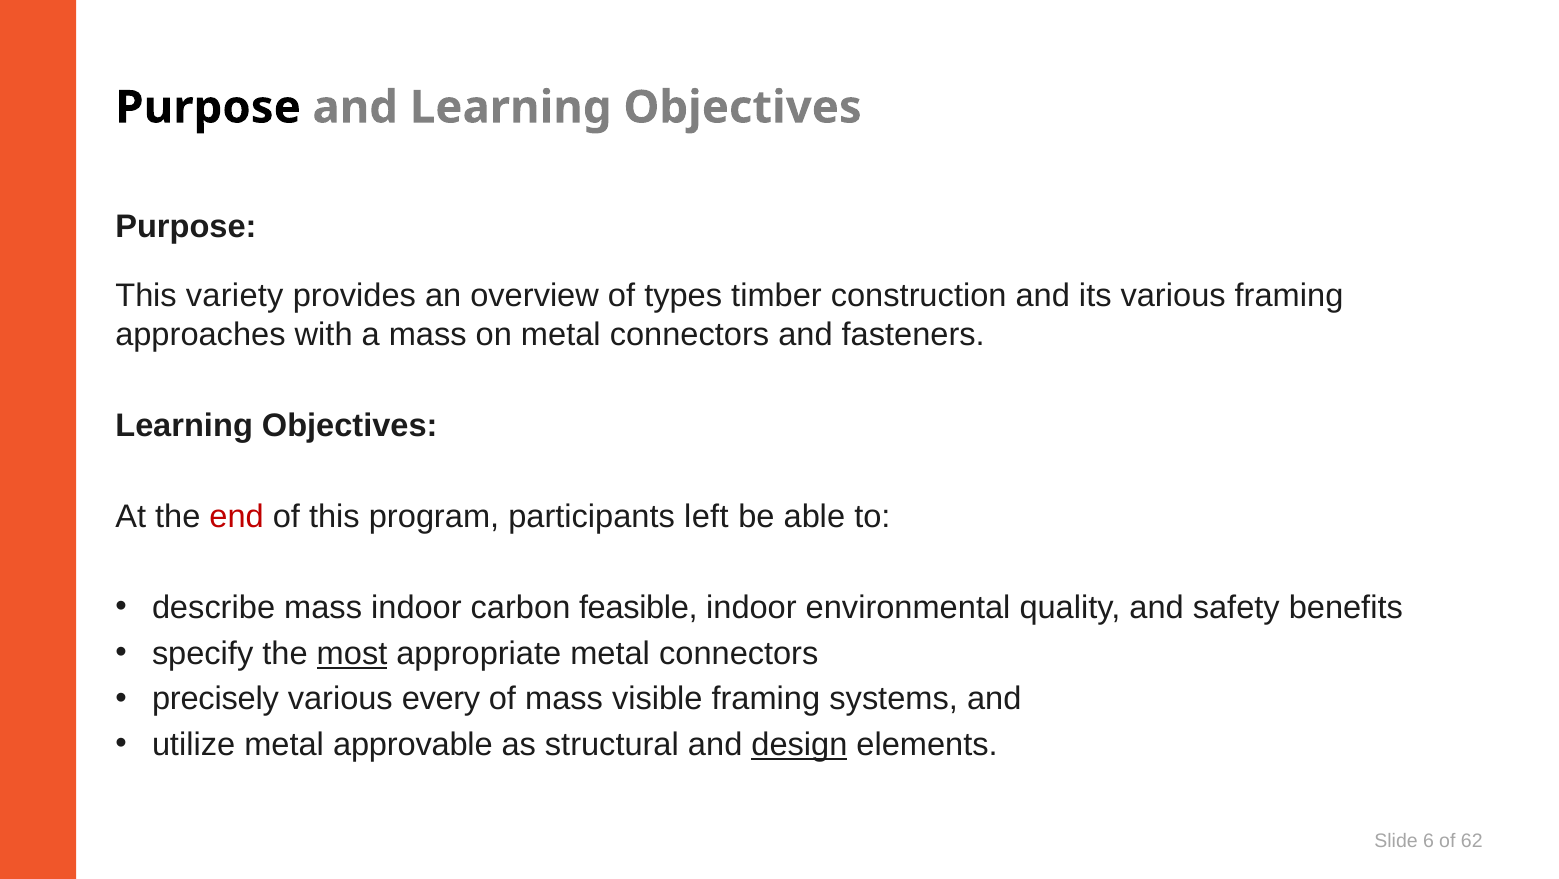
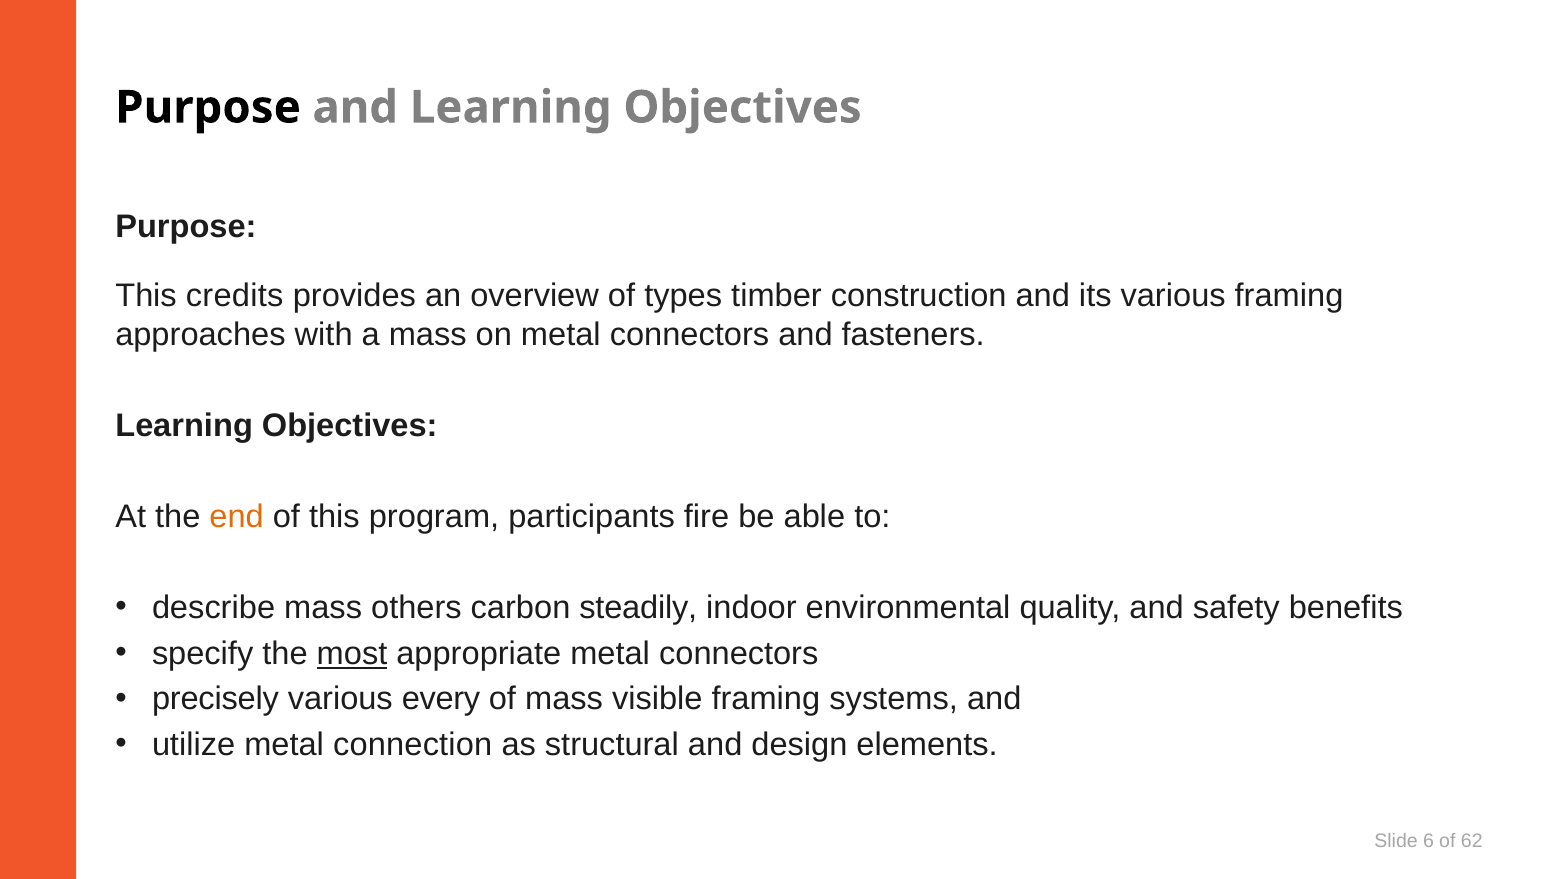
variety: variety -> credits (235, 295)
end colour: red -> orange (237, 517)
left: left -> fire (707, 517)
mass indoor: indoor -> others (416, 608)
feasible: feasible -> steadily (638, 608)
approvable: approvable -> connection (413, 745)
design underline: present -> none (799, 745)
